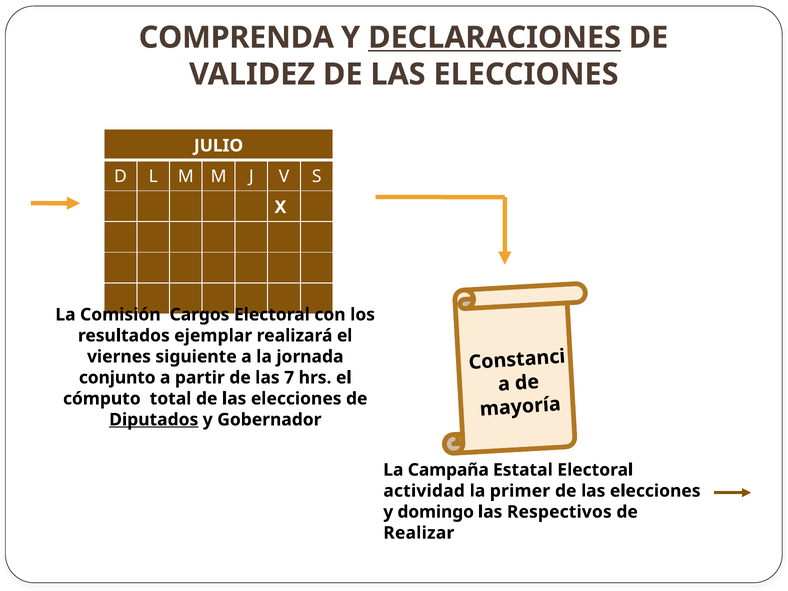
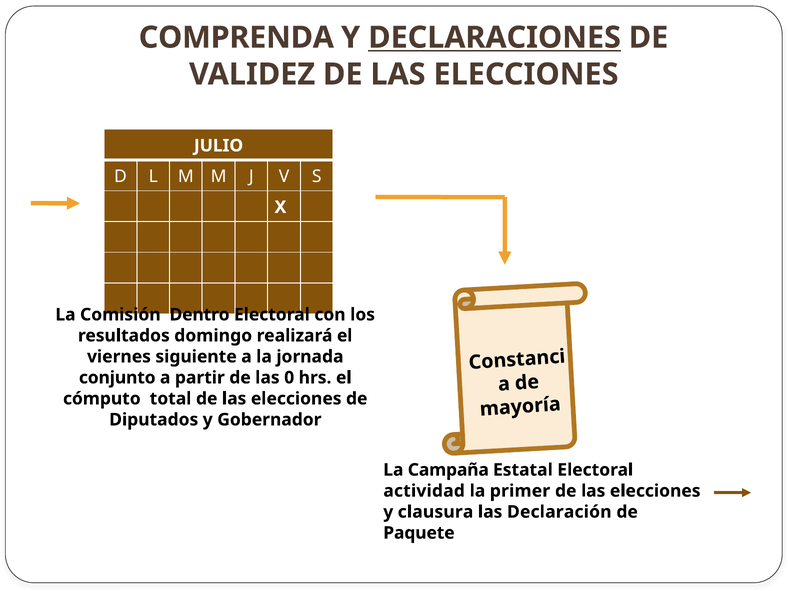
Cargos: Cargos -> Dentro (200, 315)
ejemplar: ejemplar -> domingo (213, 336)
7: 7 -> 0 (289, 378)
Diputados underline: present -> none (154, 420)
domingo: domingo -> clausura (436, 512)
Respectivos: Respectivos -> Declaración (559, 512)
Realizar: Realizar -> Paquete (419, 533)
